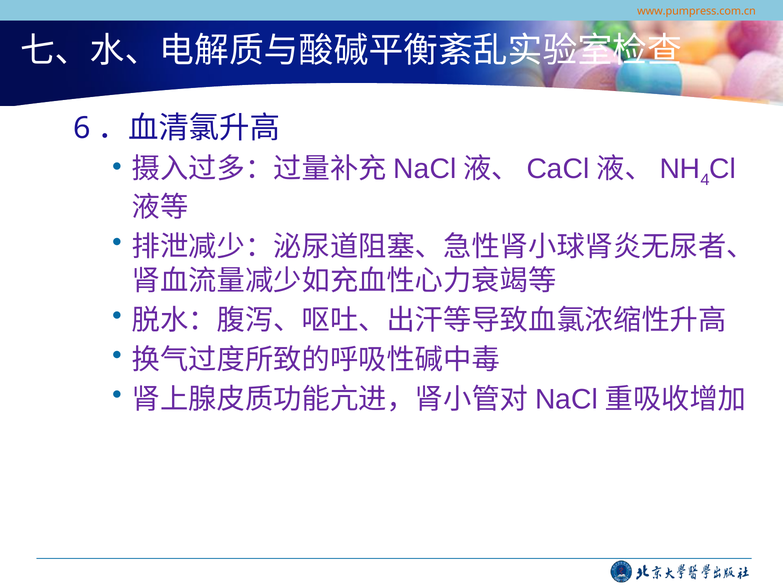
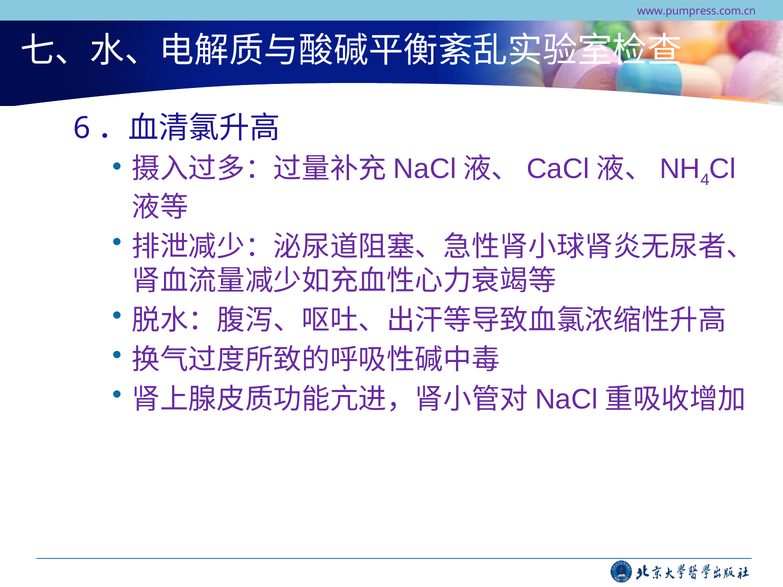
www.pumpress.com.cn colour: orange -> purple (697, 11)
